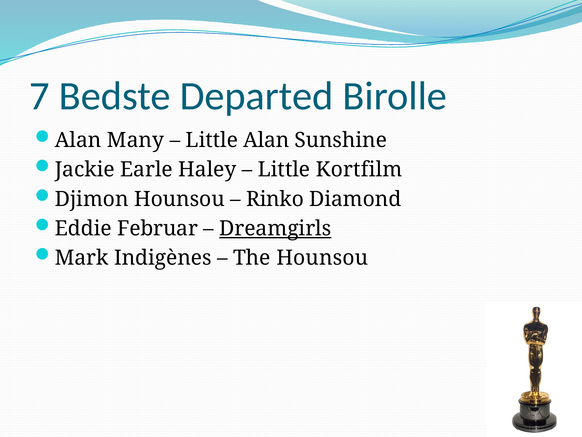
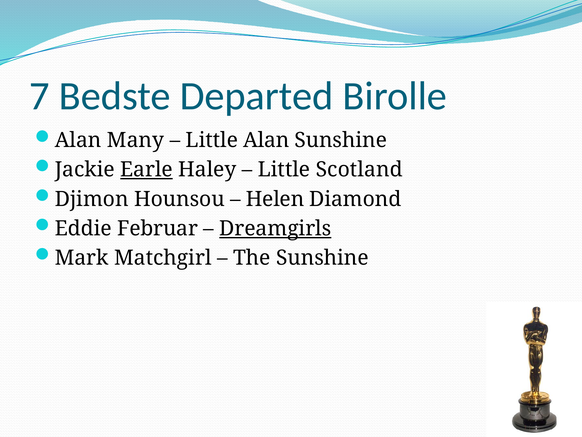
Earle underline: none -> present (147, 170)
Kortfilm: Kortfilm -> Scotland (359, 170)
Rinko: Rinko -> Helen (275, 199)
Indigènes: Indigènes -> Matchgirl (163, 258)
The Hounsou: Hounsou -> Sunshine (322, 258)
